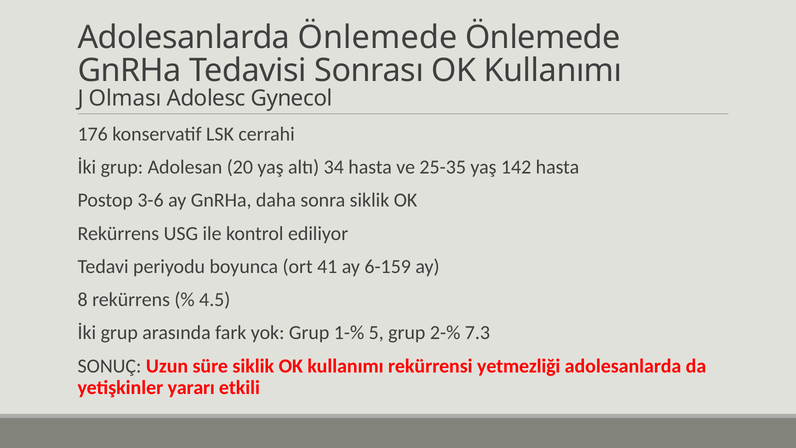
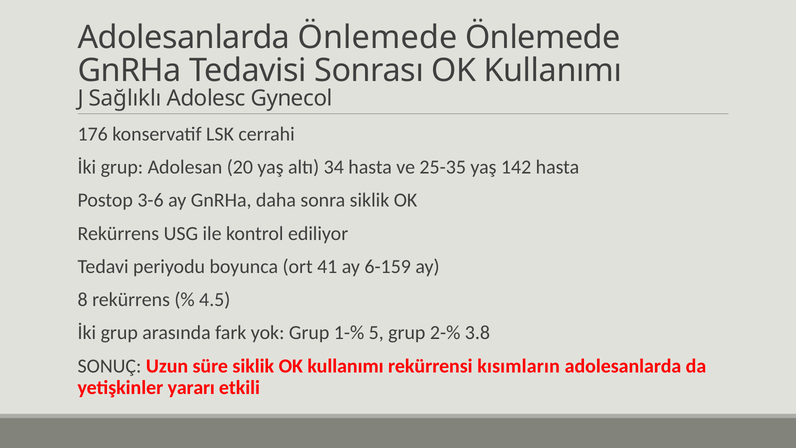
Olması: Olması -> Sağlıklı (125, 99)
7.3: 7.3 -> 3.8 (477, 333)
yetmezliği: yetmezliği -> kısımların (519, 366)
